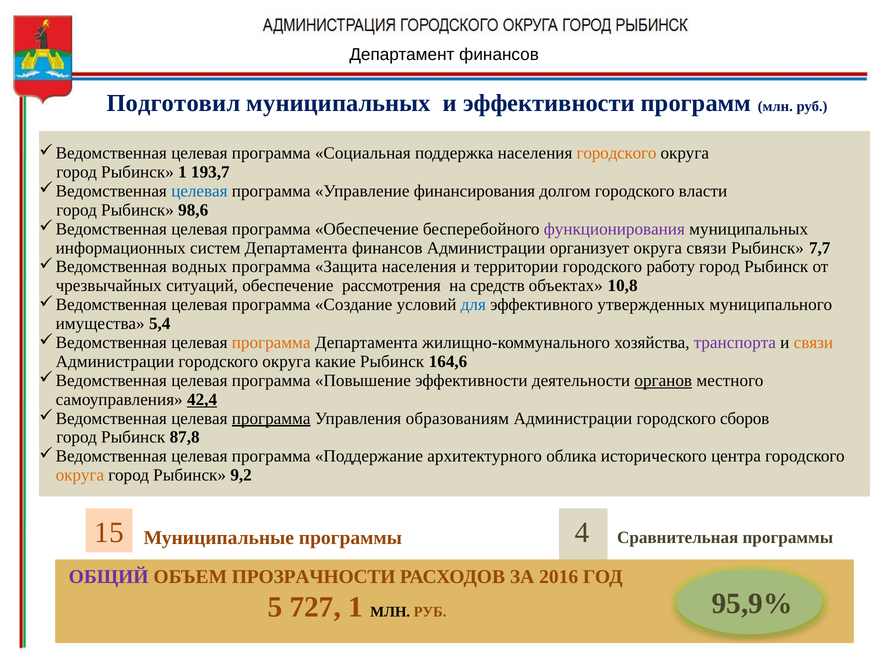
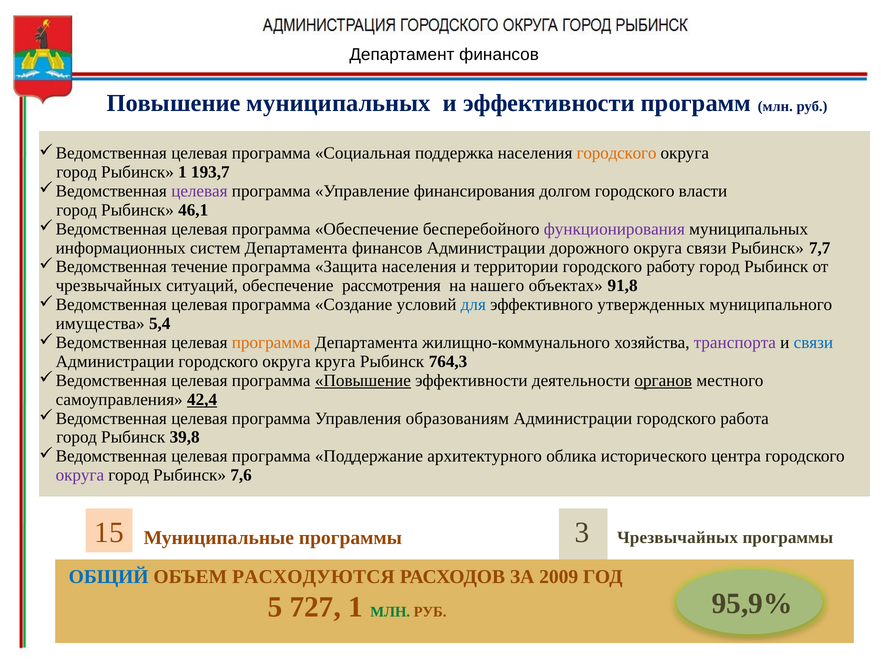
Подготовил: Подготовил -> Повышение (174, 103)
целевая colour: blue -> purple (199, 191)
98,6: 98,6 -> 46,1 (193, 210)
организует: организует -> дорожного (589, 248)
водных: водных -> течение (199, 267)
средств: средств -> нашего (497, 286)
10,8: 10,8 -> 91,8 (623, 286)
связи colour: orange -> blue (813, 342)
какие: какие -> круга (335, 361)
164,6: 164,6 -> 764,3 (448, 361)
Повышение underline: none -> present (363, 380)
программа underline: present -> none (271, 418)
сборов: сборов -> работа (745, 418)
87,8: 87,8 -> 39,8 (185, 437)
округа colour: orange -> purple (80, 475)
9,2: 9,2 -> 7,6 (241, 475)
4: 4 -> 3 (582, 532)
программы Сравнительная: Сравнительная -> Чрезвычайных (678, 537)
ОБЩИЙ colour: purple -> blue (109, 577)
ПРОЗРАЧНОСТИ: ПРОЗРАЧНОСТИ -> РАСХОДУЮТСЯ (313, 577)
2016: 2016 -> 2009 (559, 577)
МЛН colour: black -> green (390, 612)
